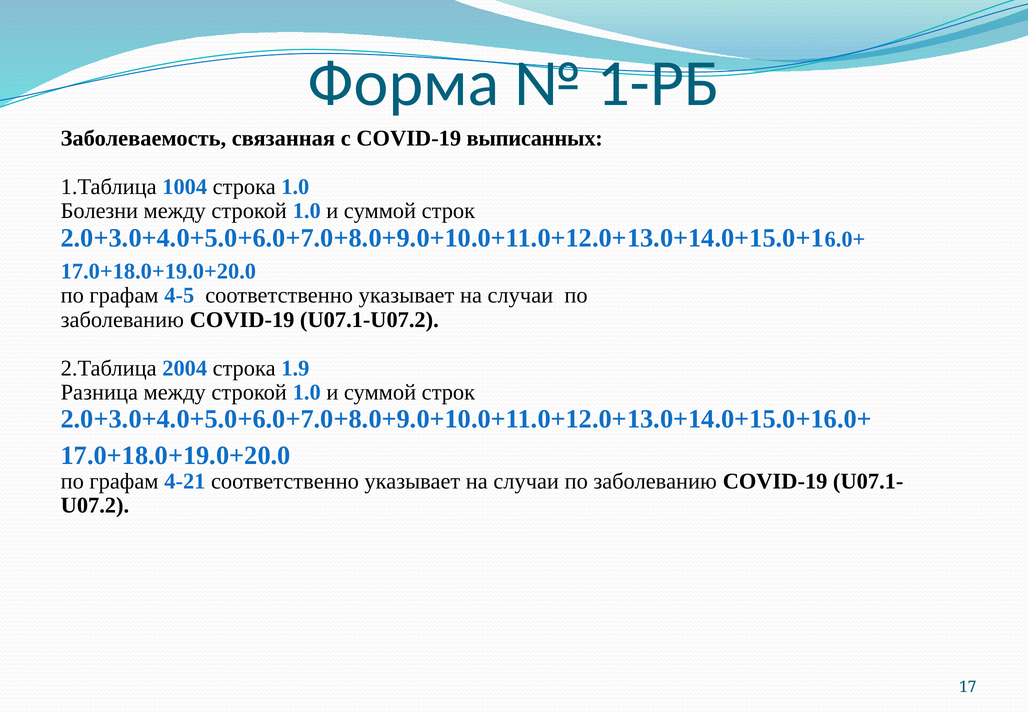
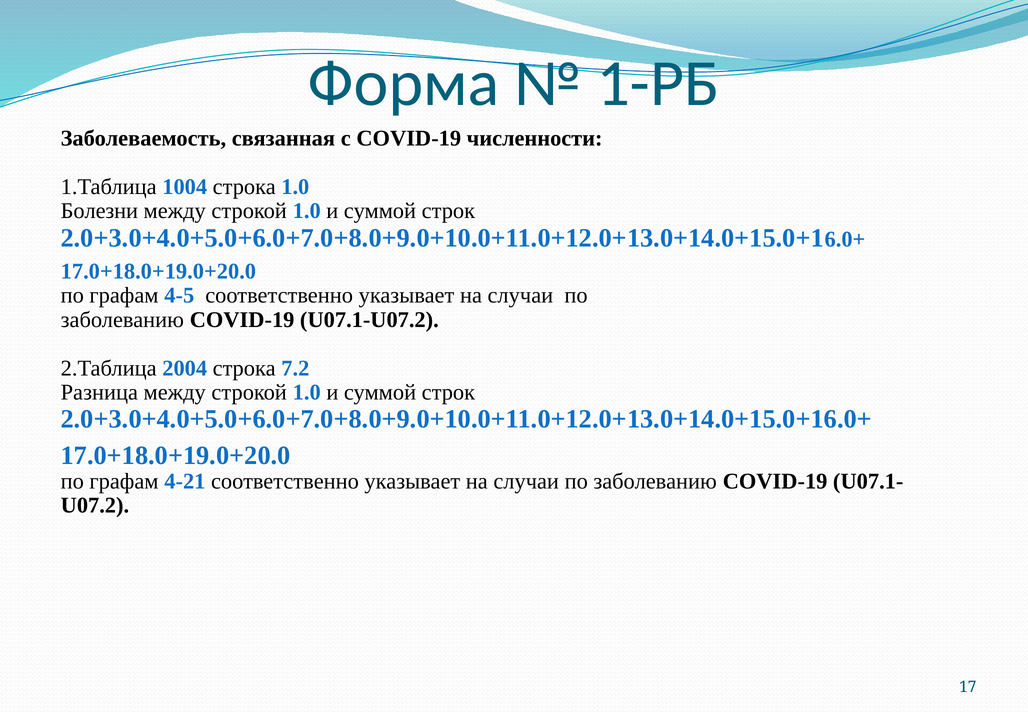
выписанных: выписанных -> численности (535, 138)
1.9: 1.9 -> 7.2 (295, 368)
